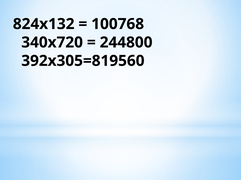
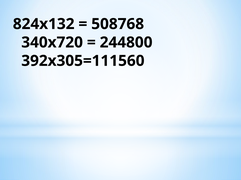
100768: 100768 -> 508768 (118, 24)
392х305=819560: 392х305=819560 -> 392х305=111560 (83, 61)
